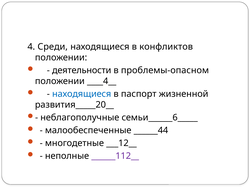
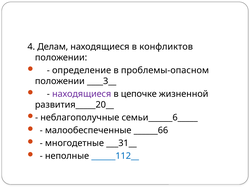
Среди: Среди -> Делам (53, 47)
деятельности: деятельности -> определение (82, 71)
____4__: ____4__ -> ____3__ (102, 81)
находящиеся colour: blue -> purple (82, 94)
паспорт: паспорт -> цепочке (139, 94)
______44: ______44 -> ______66 (151, 131)
___12__: ___12__ -> ___31__ (121, 144)
______112__ colour: purple -> blue (115, 156)
